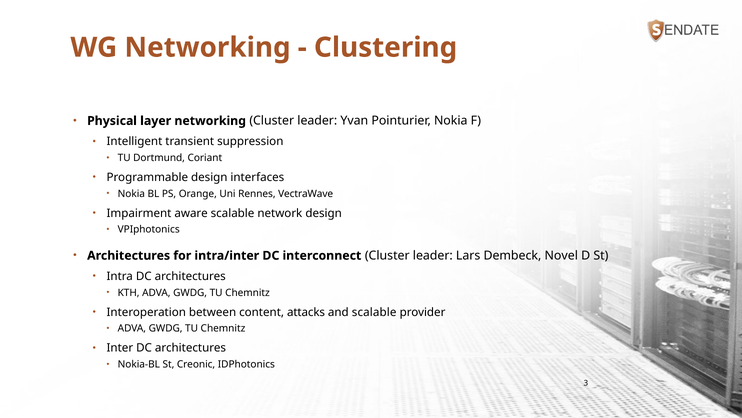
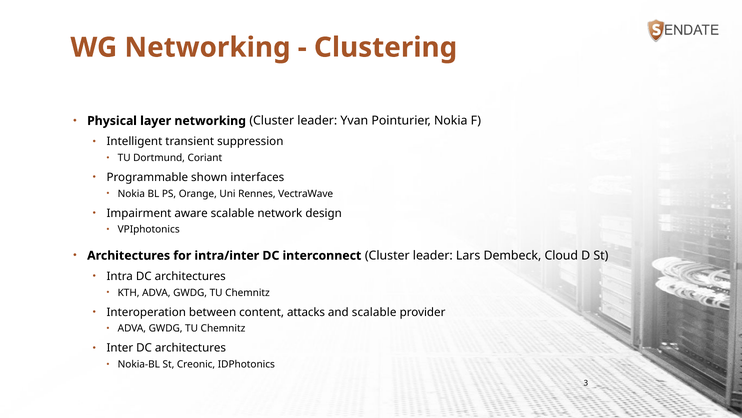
Programmable design: design -> shown (209, 177)
Novel: Novel -> Cloud (561, 255)
